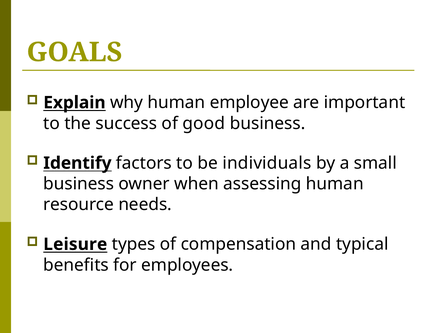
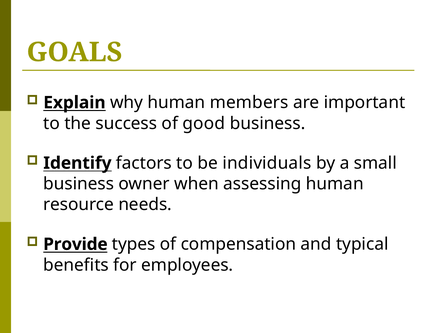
employee: employee -> members (249, 103)
Leisure: Leisure -> Provide (75, 244)
